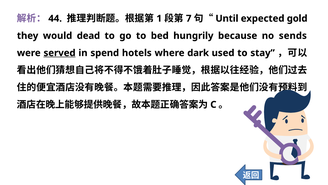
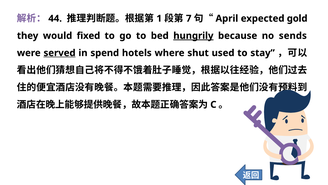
Until: Until -> April (227, 18)
dead: dead -> fixed (88, 36)
hungrily underline: none -> present (193, 36)
dark: dark -> shut (198, 53)
